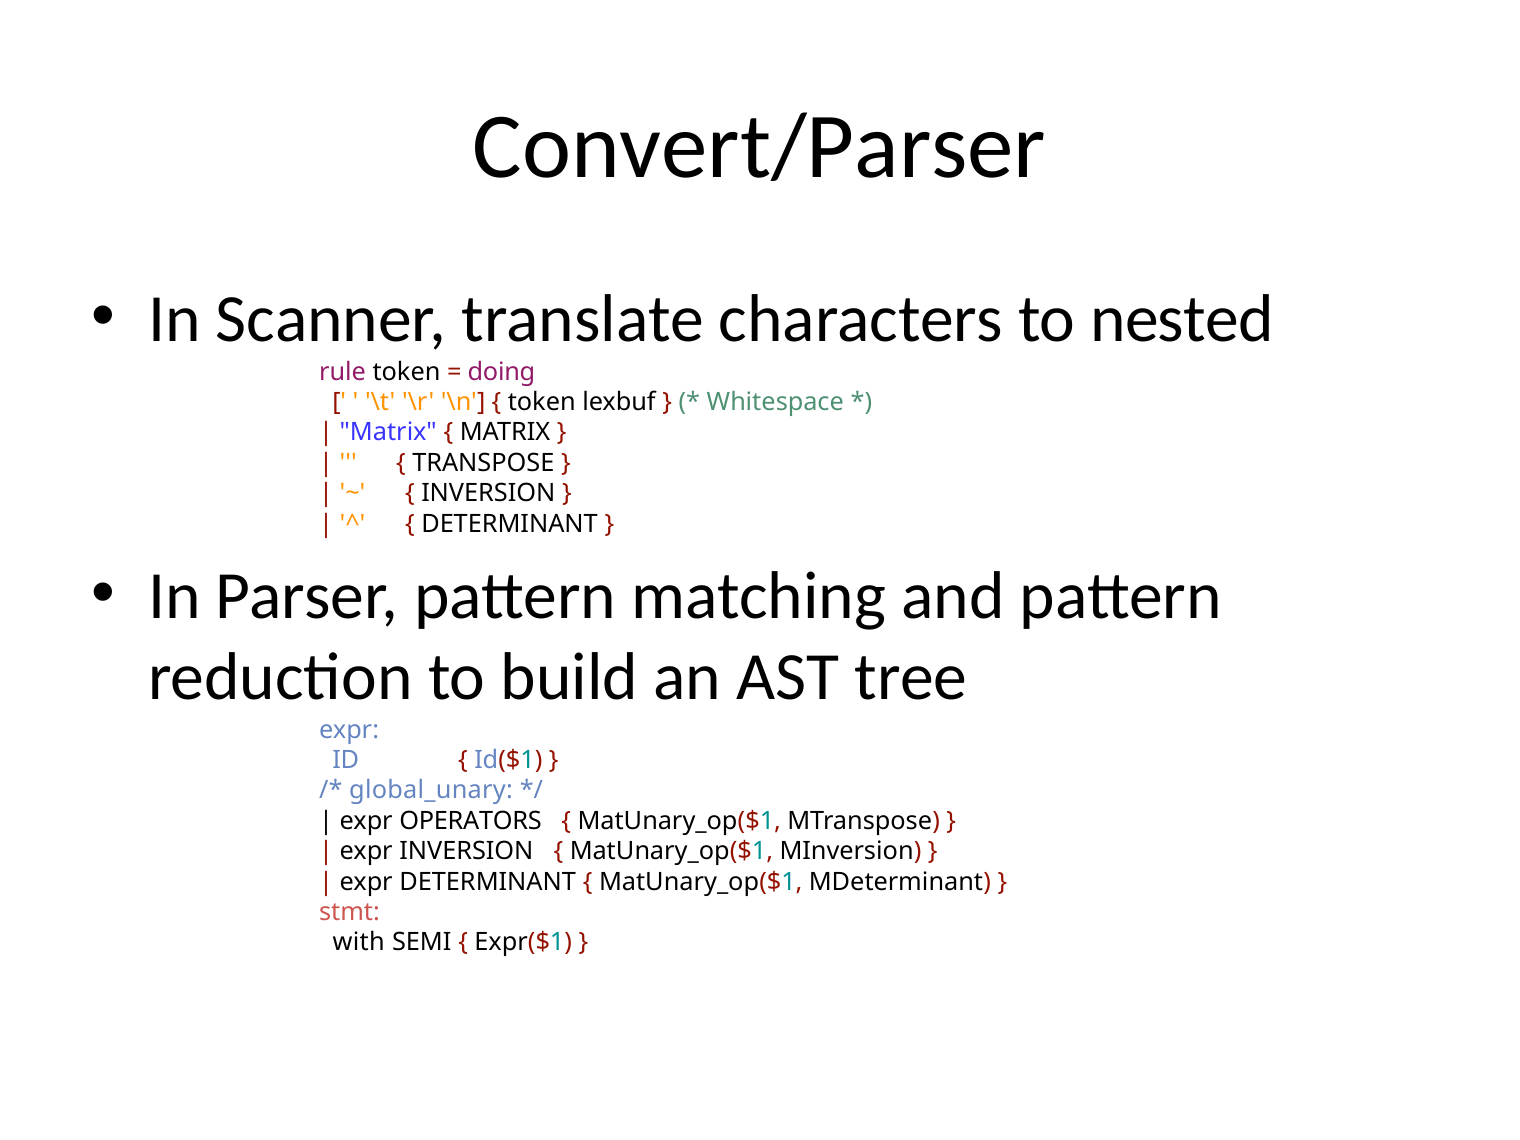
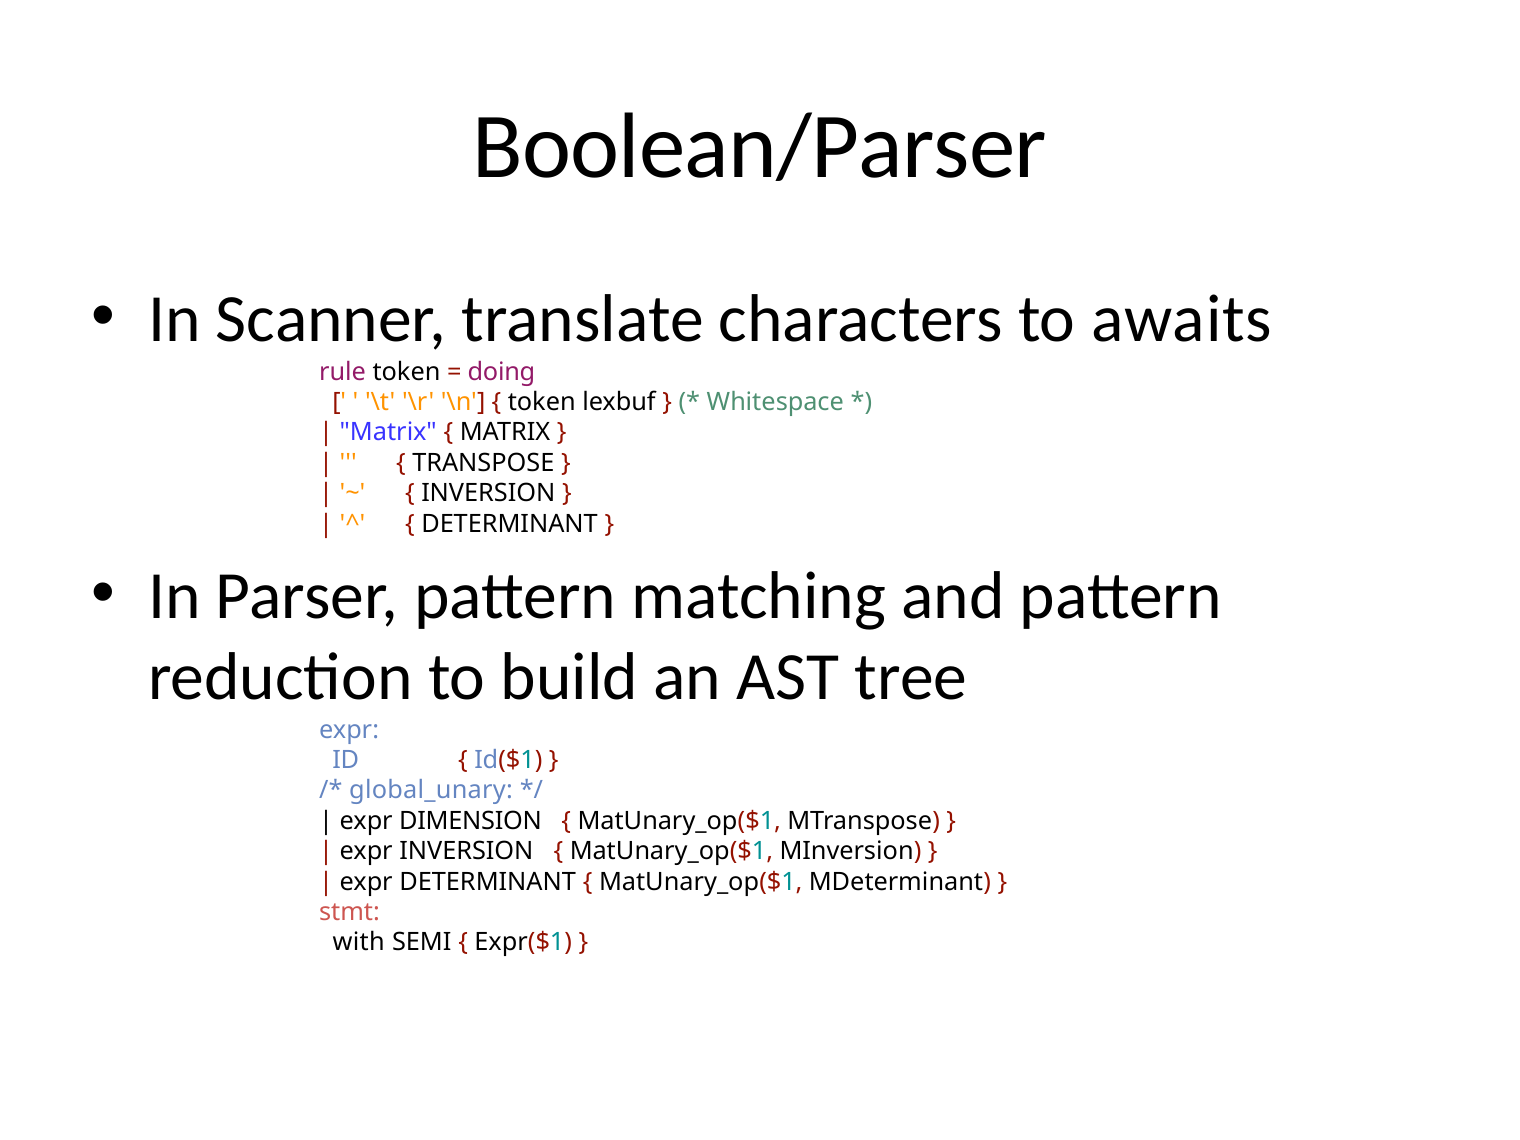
Convert/Parser: Convert/Parser -> Boolean/Parser (760, 147)
nested: nested -> awaits (1181, 319)
OPERATORS: OPERATORS -> DIMENSION (471, 821)
